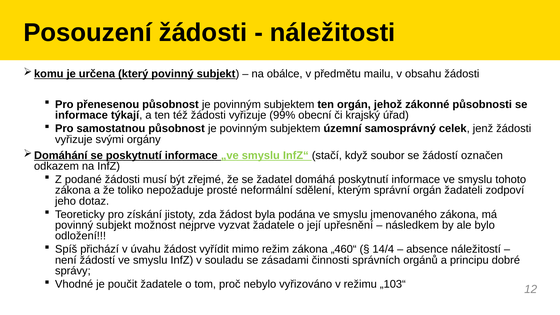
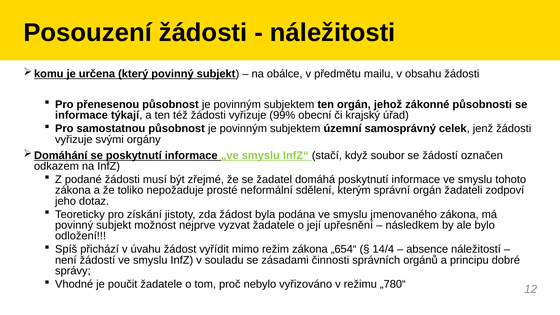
„460“: „460“ -> „654“ (344, 249)
„103“: „103“ -> „780“ (393, 284)
